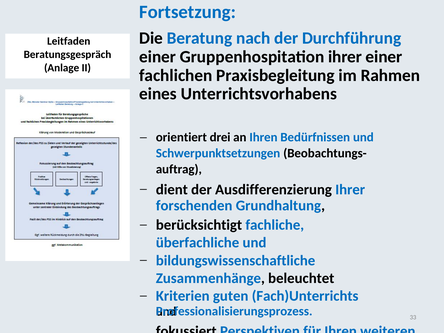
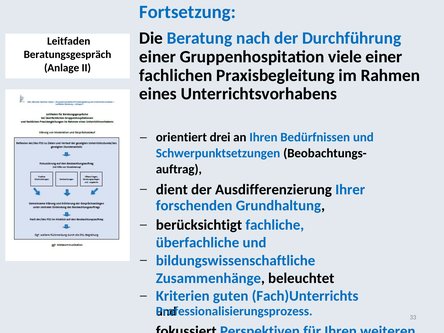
Gruppenhospitation ihrer: ihrer -> viele (345, 57)
